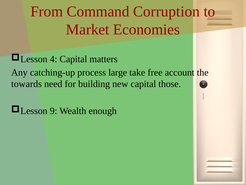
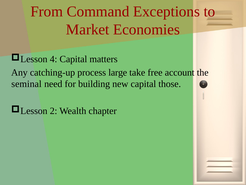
Corruption: Corruption -> Exceptions (166, 12)
towards: towards -> seminal (26, 84)
9: 9 -> 2 (54, 111)
enough: enough -> chapter (103, 111)
